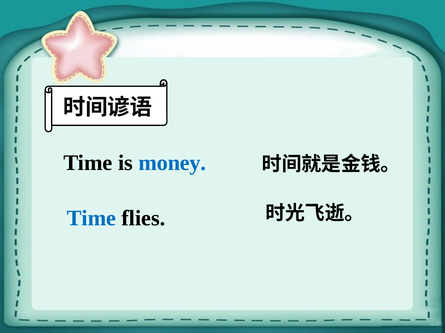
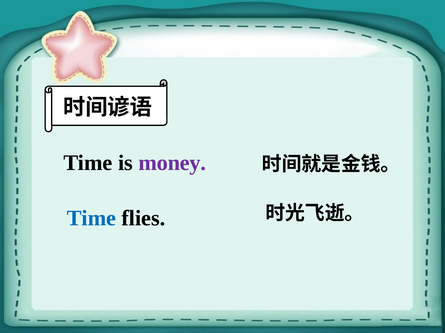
money colour: blue -> purple (172, 163)
